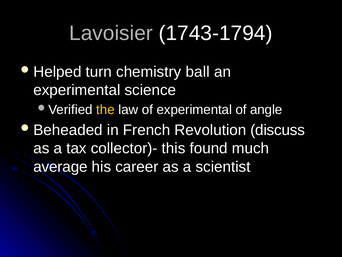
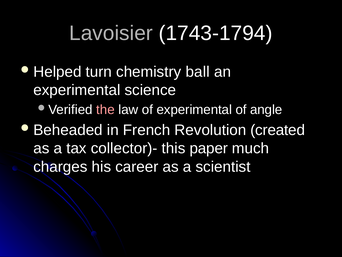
the colour: yellow -> pink (105, 110)
discuss: discuss -> created (278, 130)
found: found -> paper (209, 148)
average: average -> charges (60, 166)
